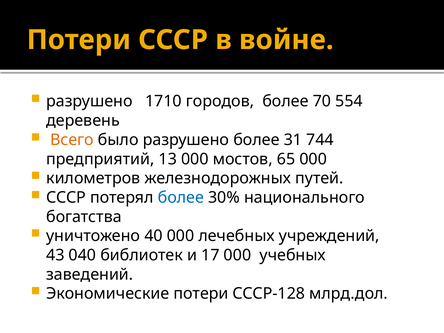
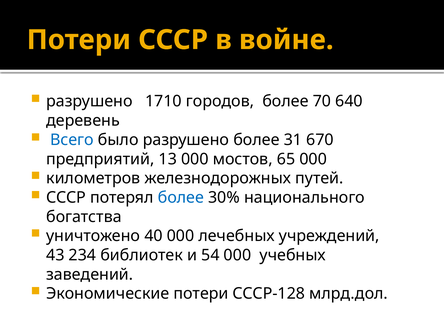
554: 554 -> 640 (349, 101)
Всего colour: orange -> blue (72, 140)
744: 744 -> 670 (320, 140)
040: 040 -> 234 (82, 255)
17: 17 -> 54 (210, 255)
